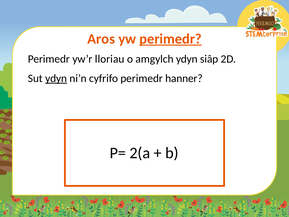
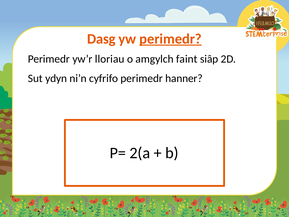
Aros: Aros -> Dasg (101, 39)
amgylch ydyn: ydyn -> faint (187, 59)
ydyn underline: present -> none (56, 78)
